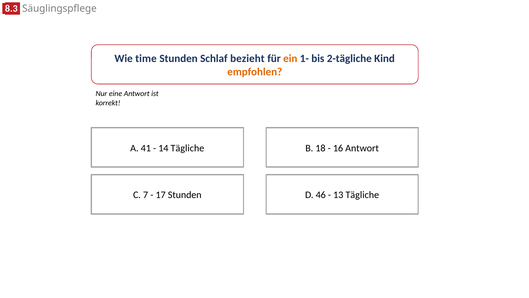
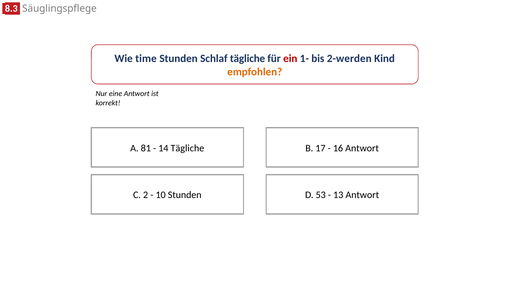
Schlaf bezieht: bezieht -> tägliche (248, 58)
ein colour: orange -> red (290, 58)
2-tägliche: 2-tägliche -> 2-werden (349, 58)
41: 41 -> 81 (146, 148)
18: 18 -> 17 (320, 148)
7: 7 -> 2 (146, 195)
17: 17 -> 10 (161, 195)
46: 46 -> 53 (321, 195)
13 Tägliche: Tägliche -> Antwort (362, 195)
